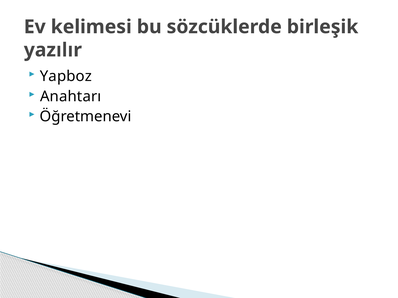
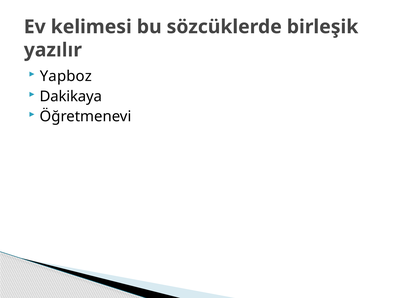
Anahtarı: Anahtarı -> Dakikaya (71, 97)
